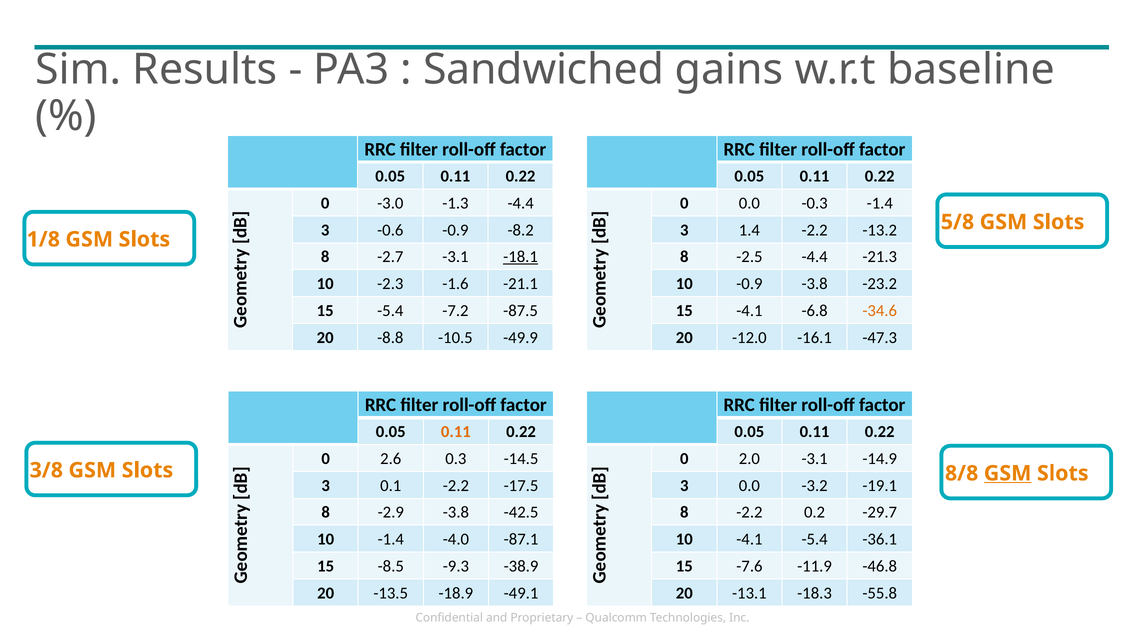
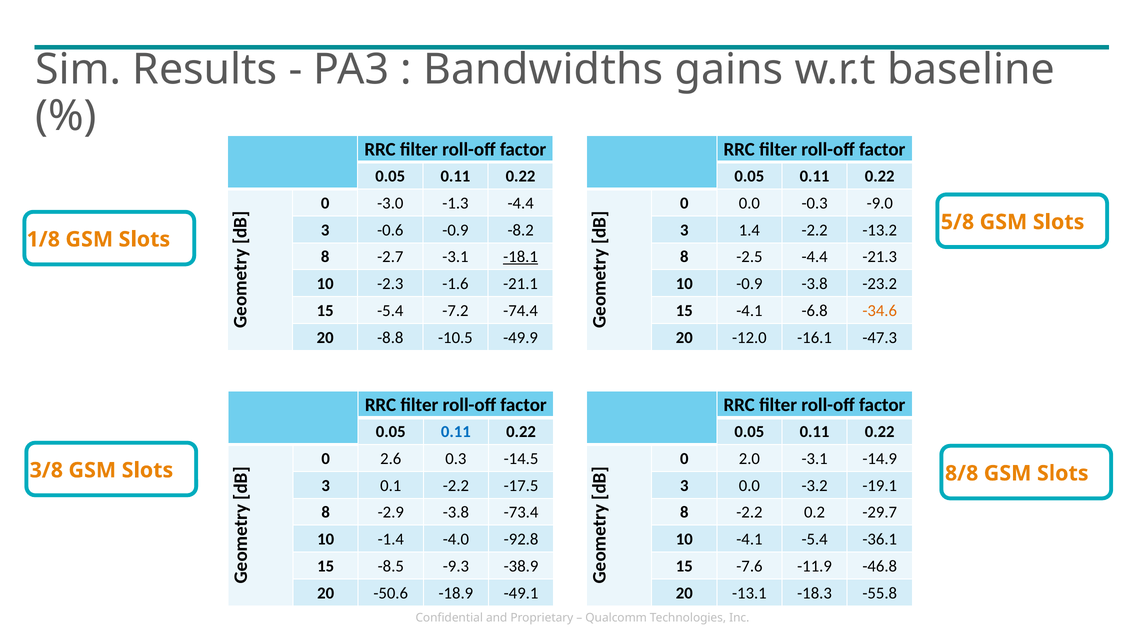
Sandwiched: Sandwiched -> Bandwidths (543, 69)
-0.3 -1.4: -1.4 -> -9.0 (880, 203)
-87.5: -87.5 -> -74.4 (521, 310)
0.11 colour: orange -> blue (456, 431)
GSM underline: present -> none (1008, 473)
-42.5: -42.5 -> -73.4 (521, 512)
-87.1: -87.1 -> -92.8 (521, 539)
-13.5: -13.5 -> -50.6 (391, 593)
